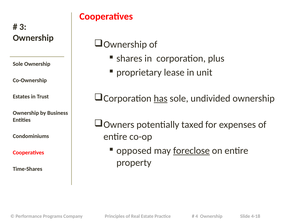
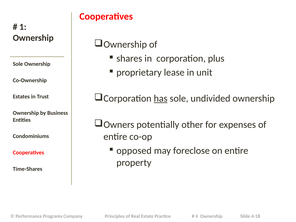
3: 3 -> 1 (23, 27)
taxed: taxed -> other (192, 125)
foreclose underline: present -> none (191, 151)
